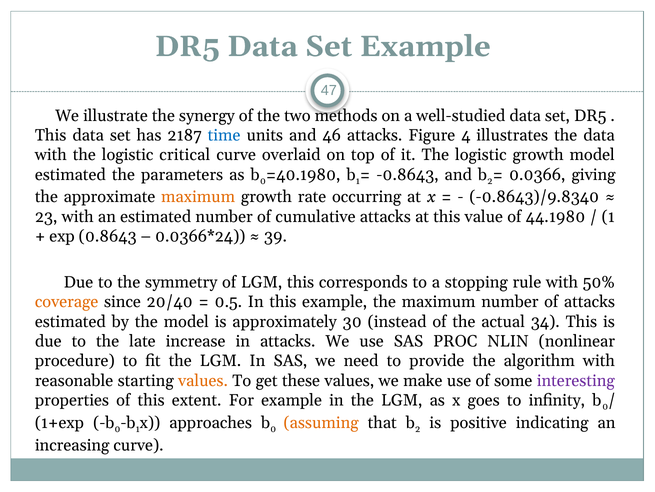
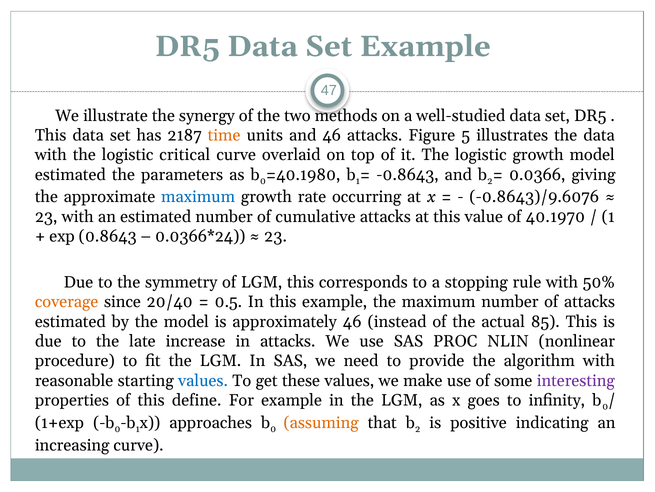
time colour: blue -> orange (224, 135)
4: 4 -> 5 (466, 135)
maximum colour: orange -> blue (198, 197)
-0.8643)/9.8340: -0.8643)/9.8340 -> -0.8643)/9.6076 (534, 197)
44.1980: 44.1980 -> 40.1970 (555, 216)
39: 39 -> 23 (275, 236)
approximately 30: 30 -> 46 (352, 321)
34: 34 -> 85 (545, 321)
values colour: orange -> blue (203, 380)
extent: extent -> define (197, 400)
